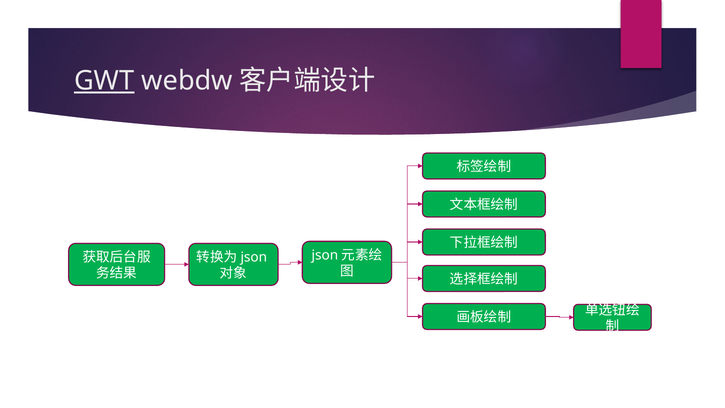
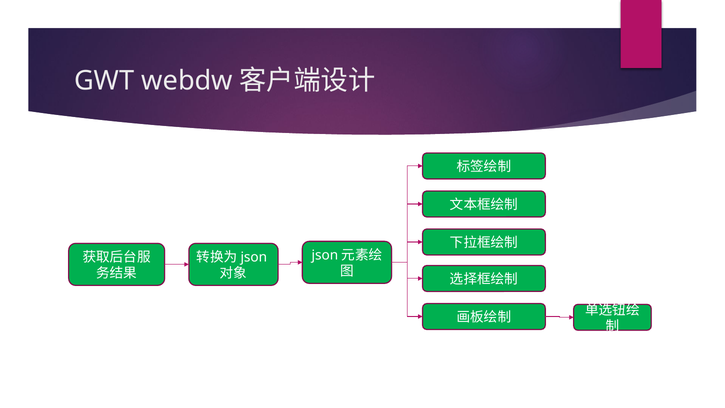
GWT underline: present -> none (104, 81)
